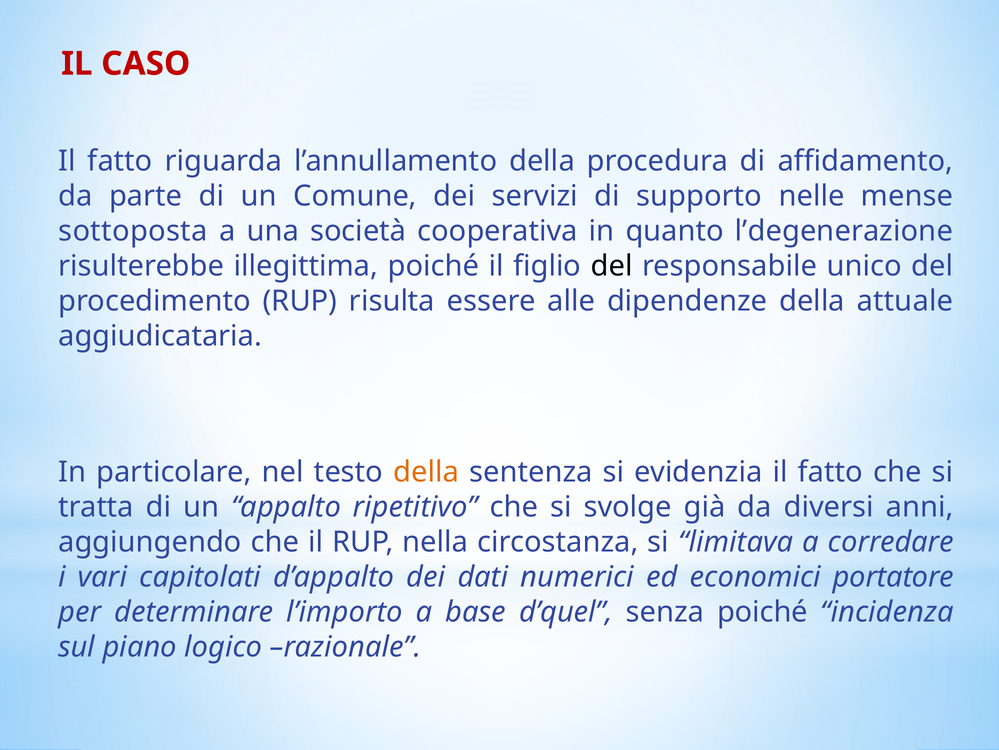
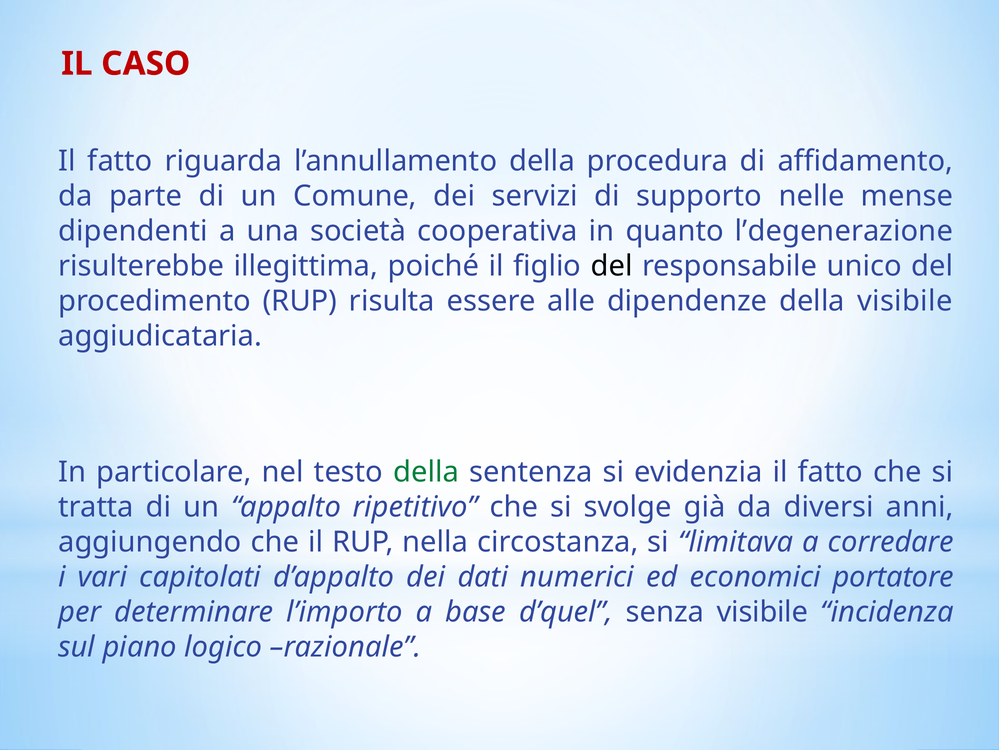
sottoposta: sottoposta -> dipendenti (133, 231)
della attuale: attuale -> visibile (905, 301)
della colour: orange -> green (426, 472)
senza poiché: poiché -> visibile (763, 612)
